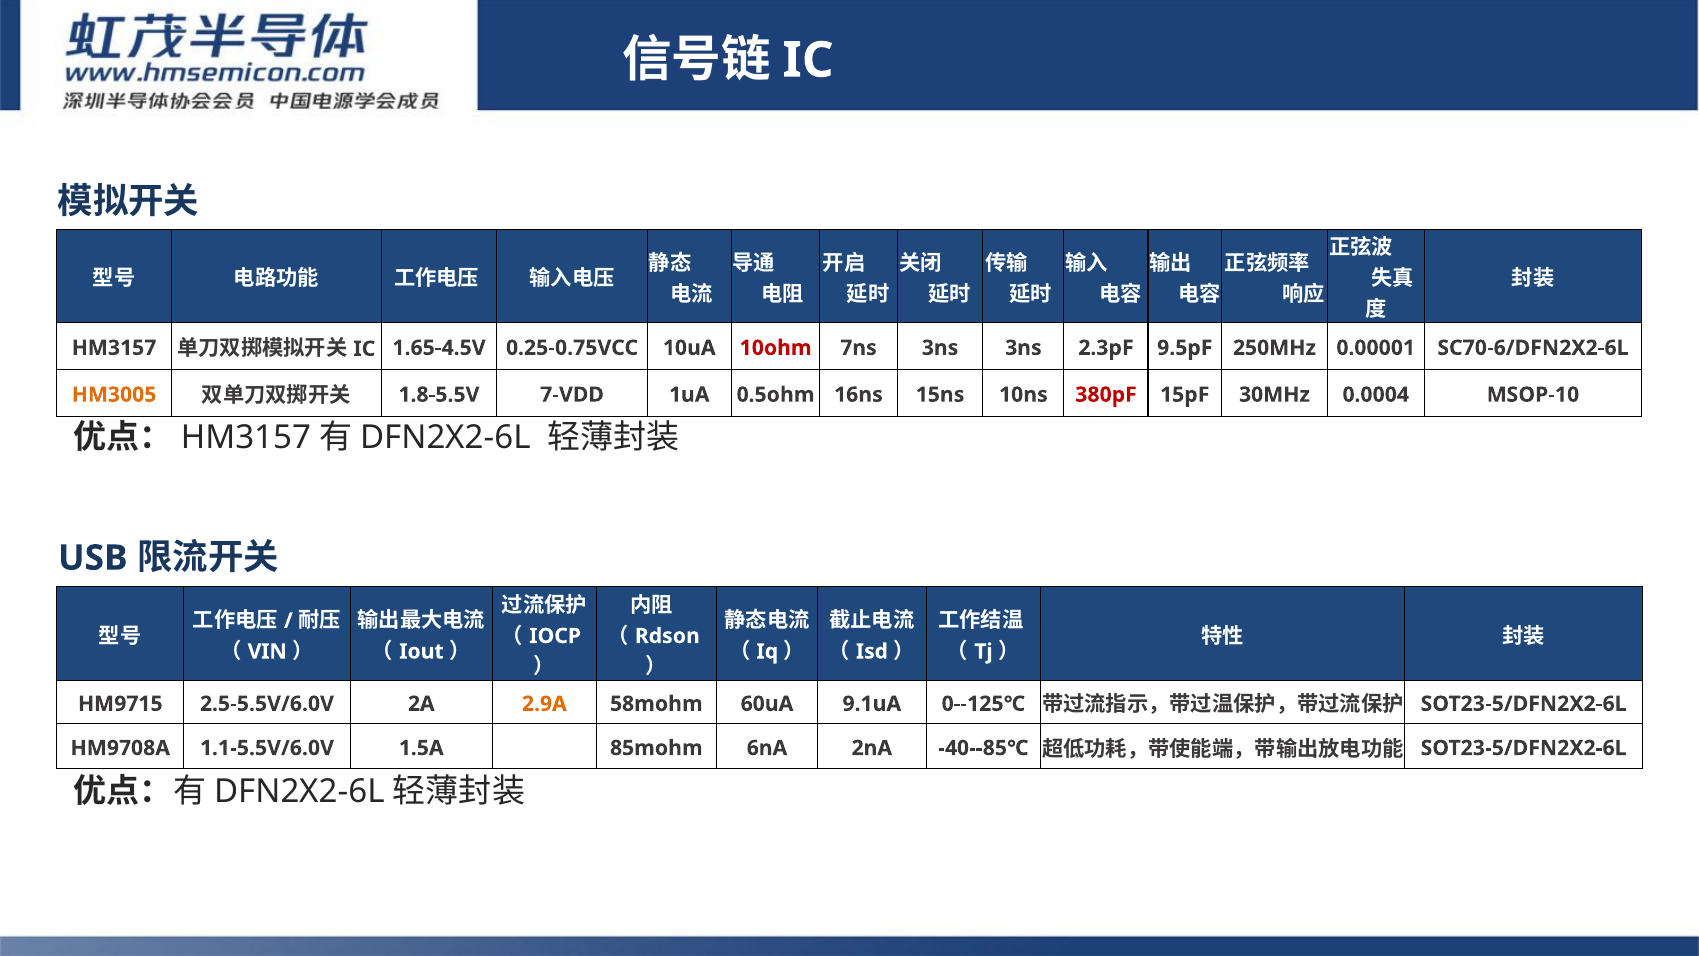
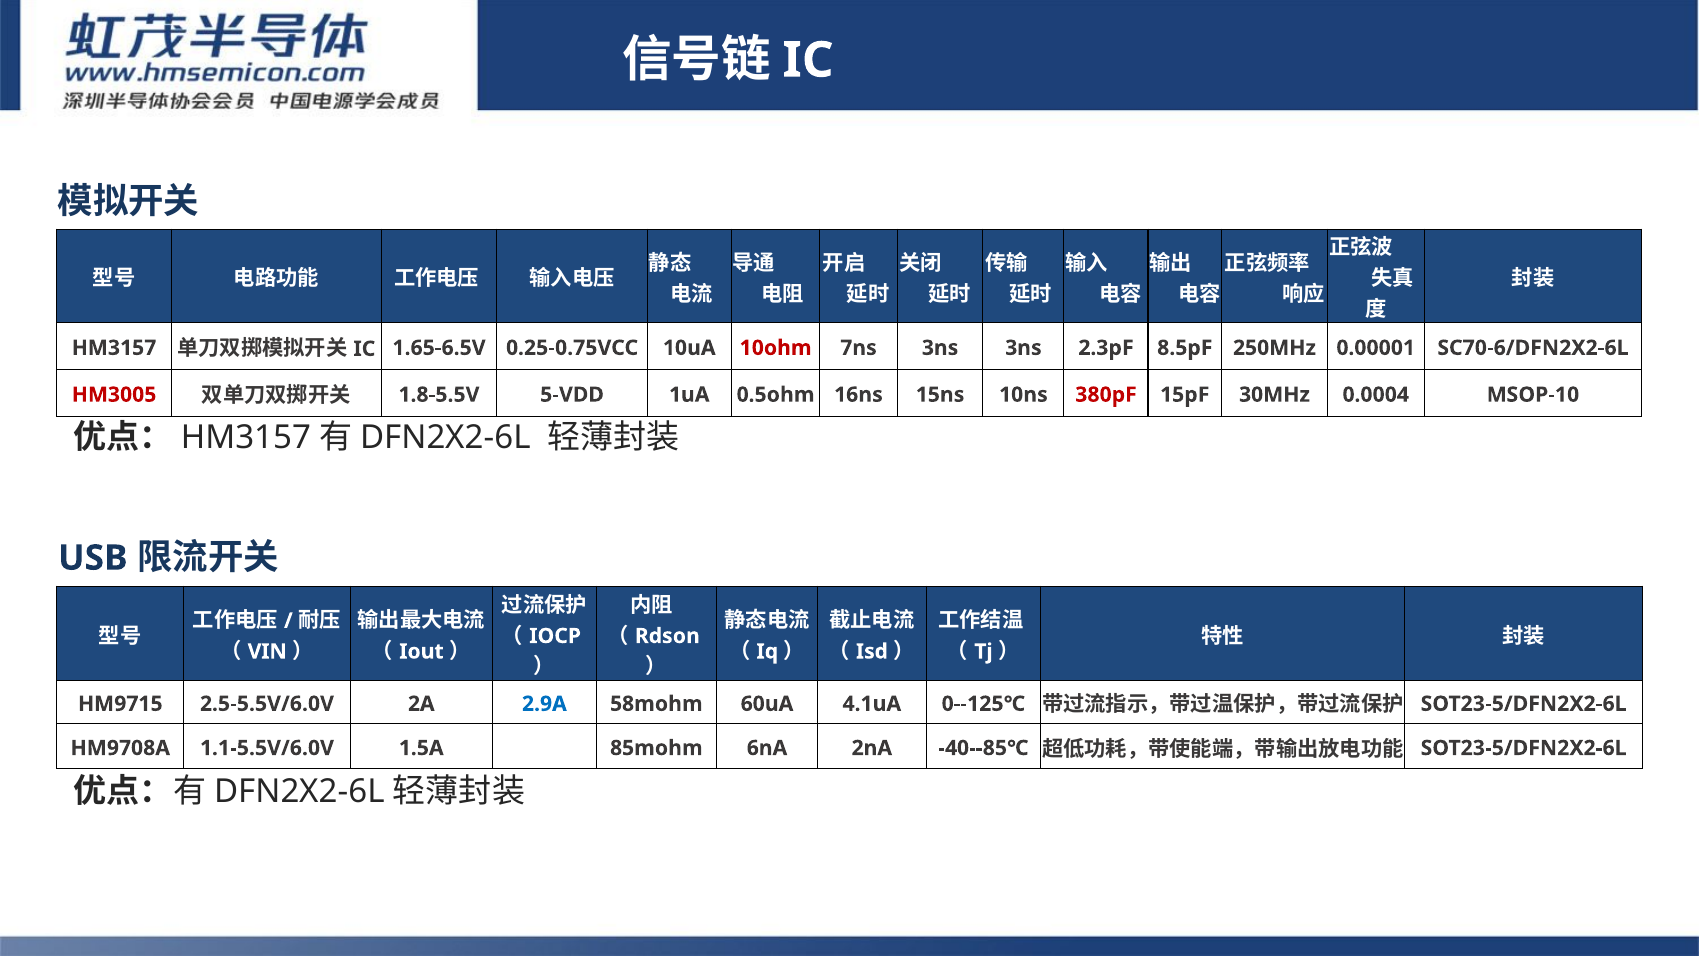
1.65-4.5V: 1.65-4.5V -> 1.65-6.5V (439, 348)
9.5pF: 9.5pF -> 8.5pF (1185, 348)
HM3005 colour: orange -> red (114, 395)
7-VDD: 7-VDD -> 5-VDD (572, 395)
2.9A colour: orange -> blue (544, 704)
9.1uA: 9.1uA -> 4.1uA (872, 704)
